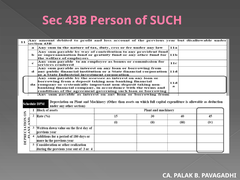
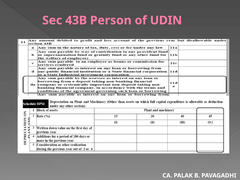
SUCH: SUCH -> UDIN (166, 20)
